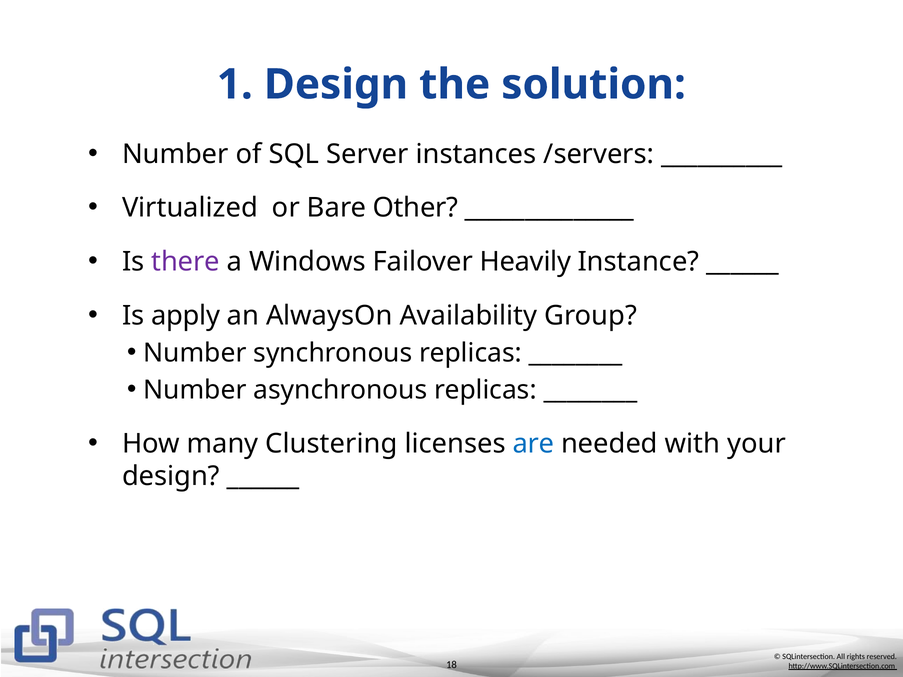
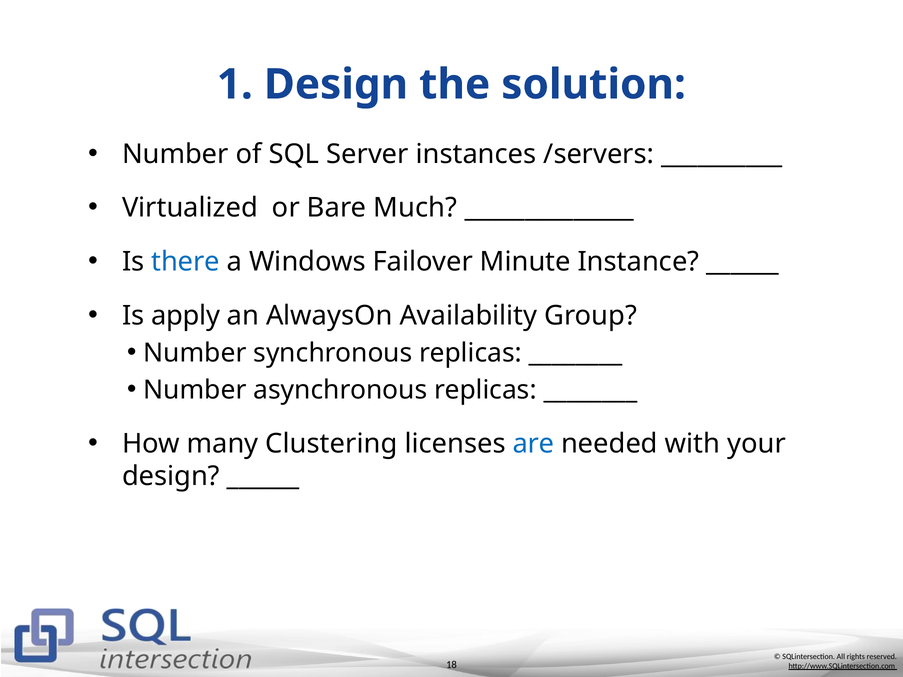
Other: Other -> Much (415, 208)
there colour: purple -> blue (186, 262)
Heavily: Heavily -> Minute (525, 262)
